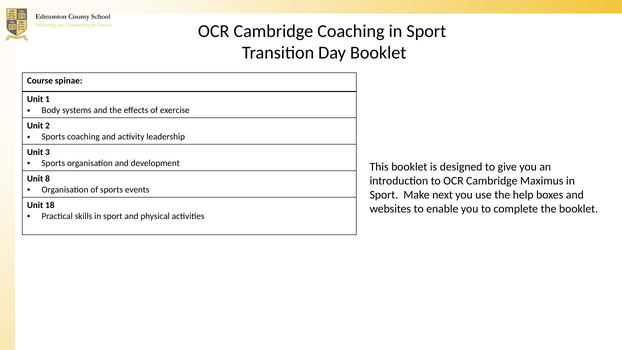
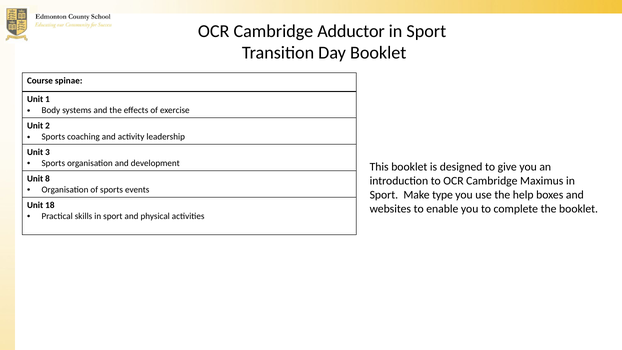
Cambridge Coaching: Coaching -> Adductor (351, 31)
next: next -> type (443, 195)
